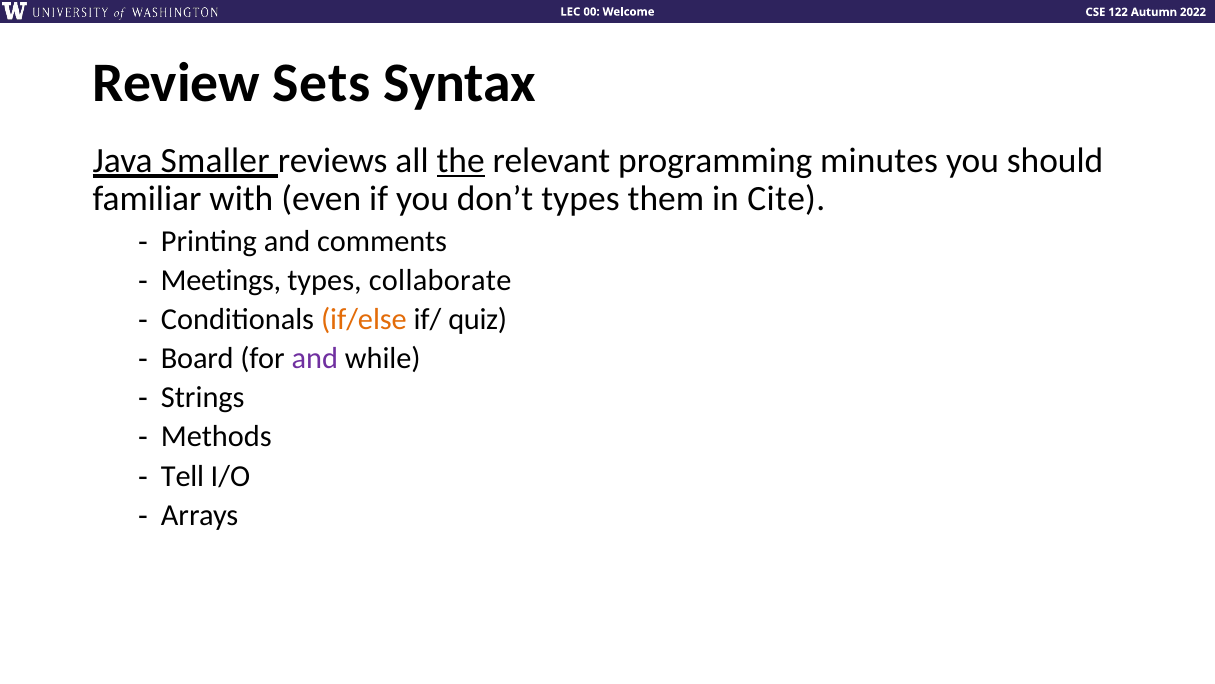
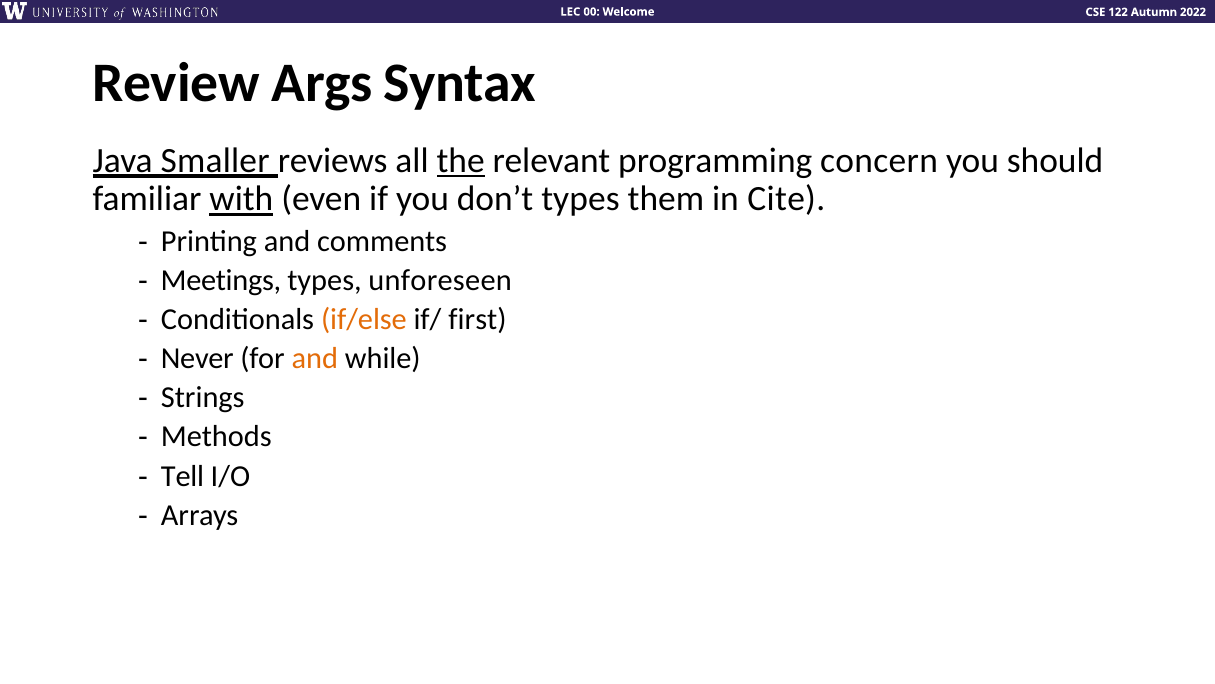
Sets: Sets -> Args (322, 83)
minutes: minutes -> concern (879, 161)
with underline: none -> present (241, 199)
collaborate: collaborate -> unforeseen (440, 280)
quiz: quiz -> first (478, 319)
Board: Board -> Never (197, 358)
and colour: purple -> orange (315, 358)
